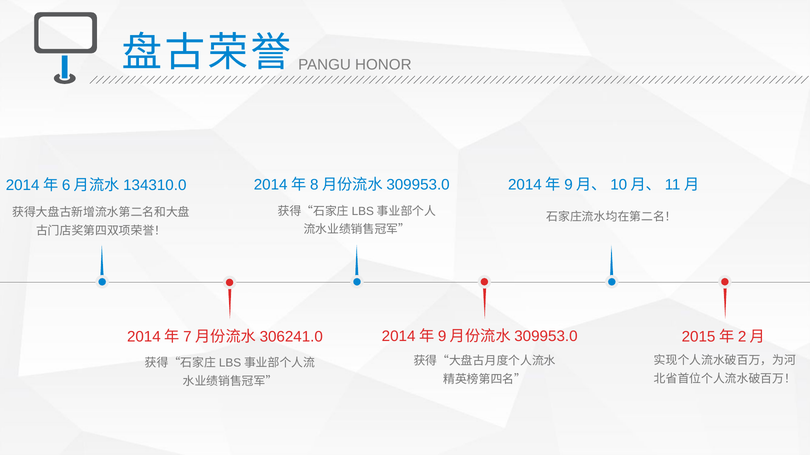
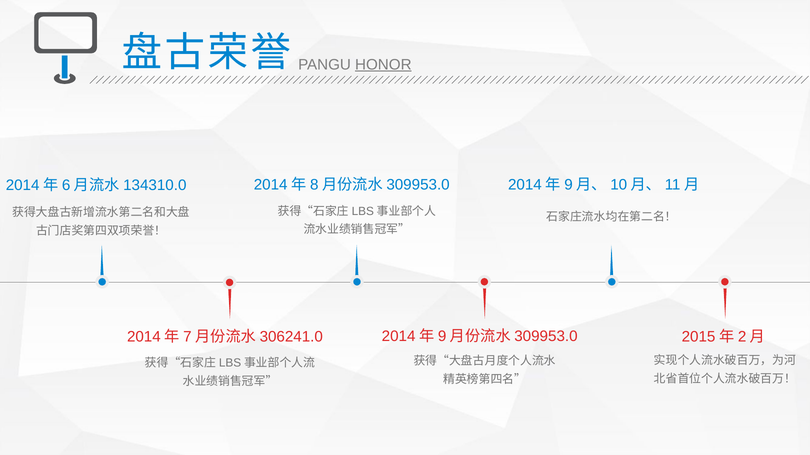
HONOR underline: none -> present (383, 65)
